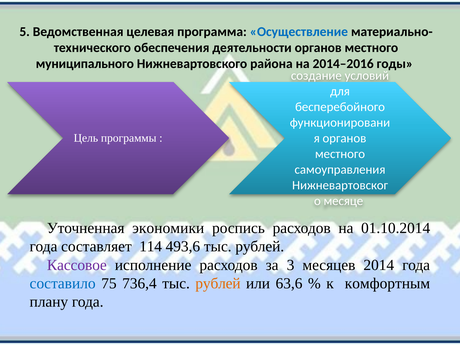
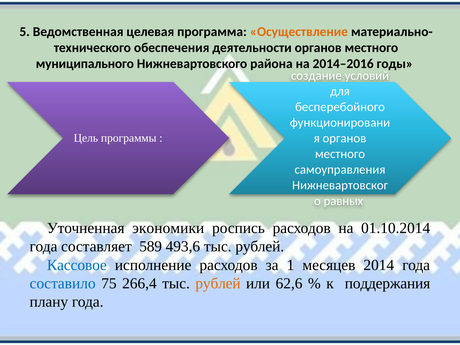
Осуществление colour: blue -> orange (299, 32)
месяце: месяце -> равных (343, 201)
114: 114 -> 589 (151, 247)
Кассовое colour: purple -> blue (77, 265)
3: 3 -> 1 (291, 265)
736,4: 736,4 -> 266,4 (139, 283)
63,6: 63,6 -> 62,6 (289, 283)
комфортным: комфортным -> поддержания (388, 283)
